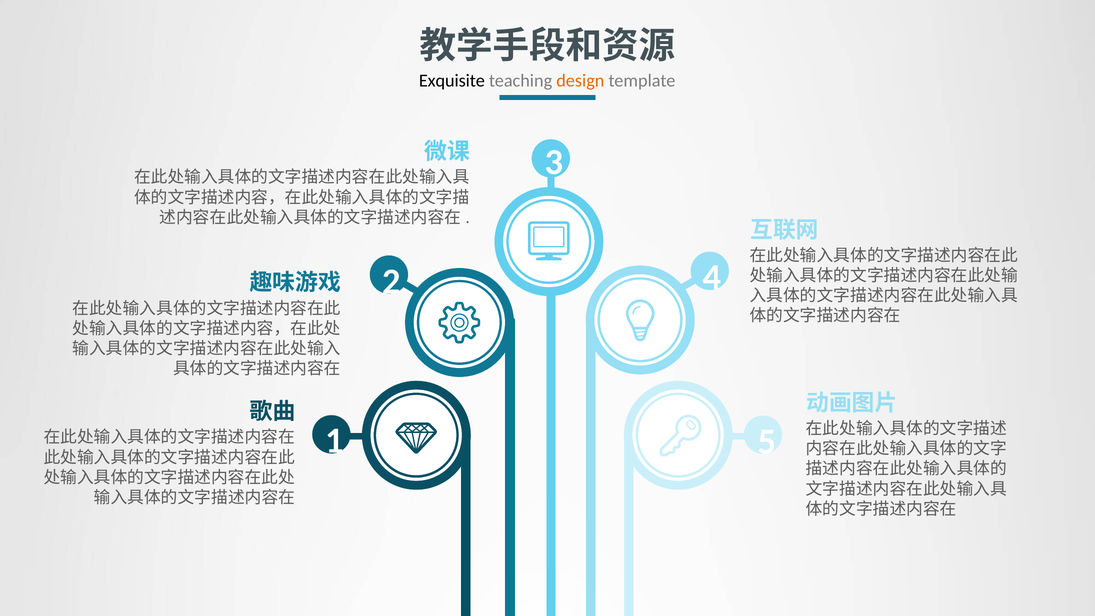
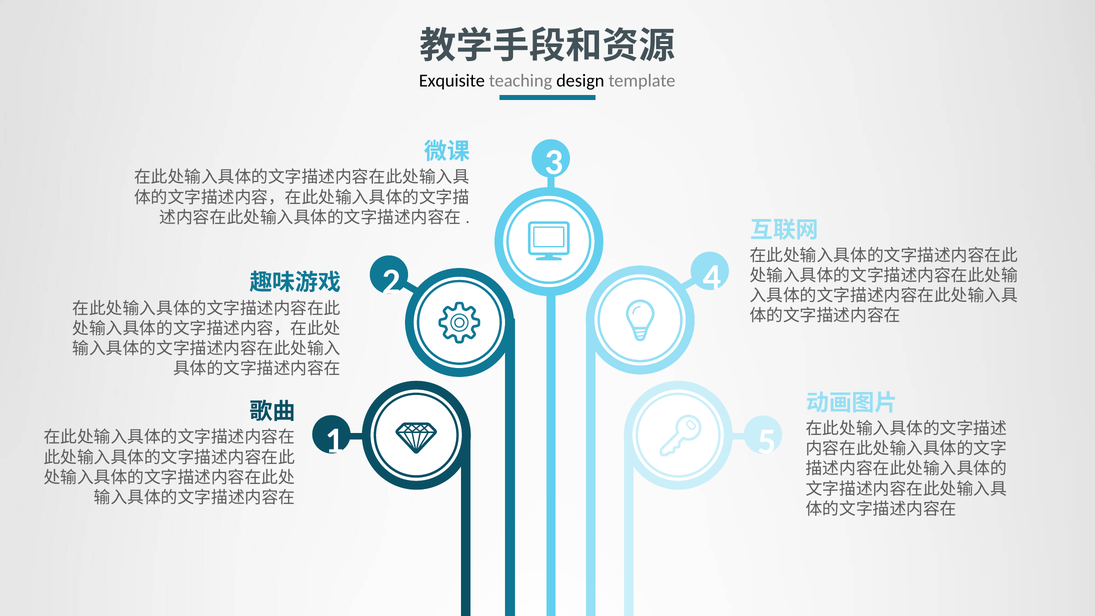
design colour: orange -> black (580, 81)
